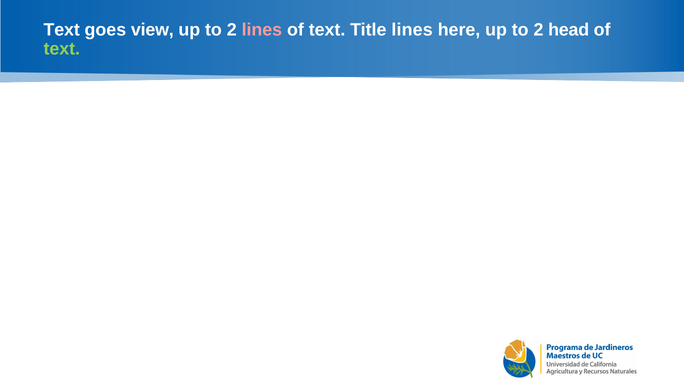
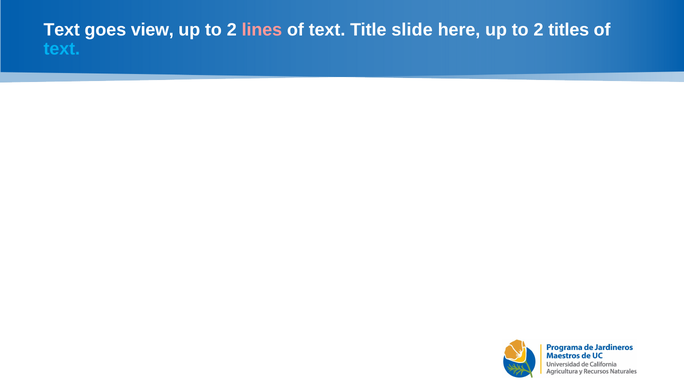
Title lines: lines -> slide (412, 30)
head: head -> titles (569, 30)
text colour: light green -> light blue (62, 49)
